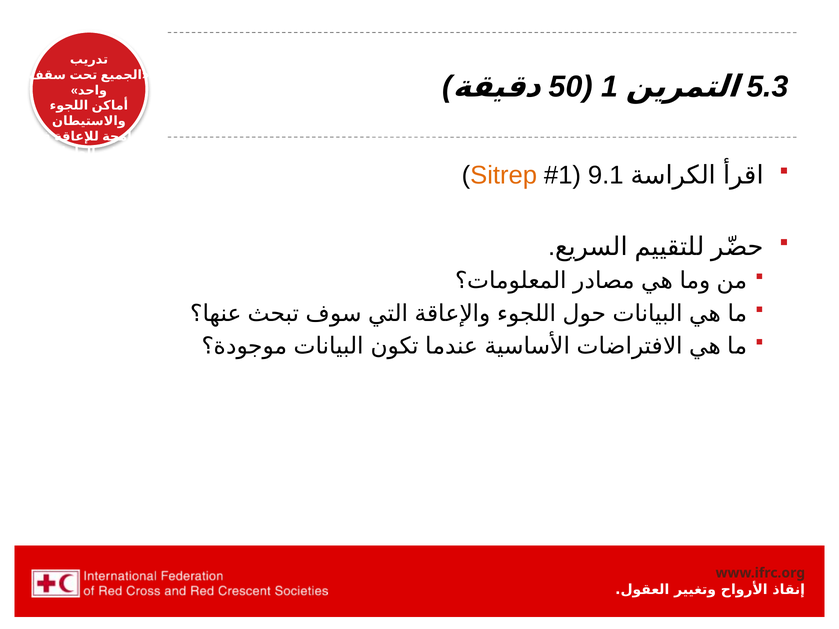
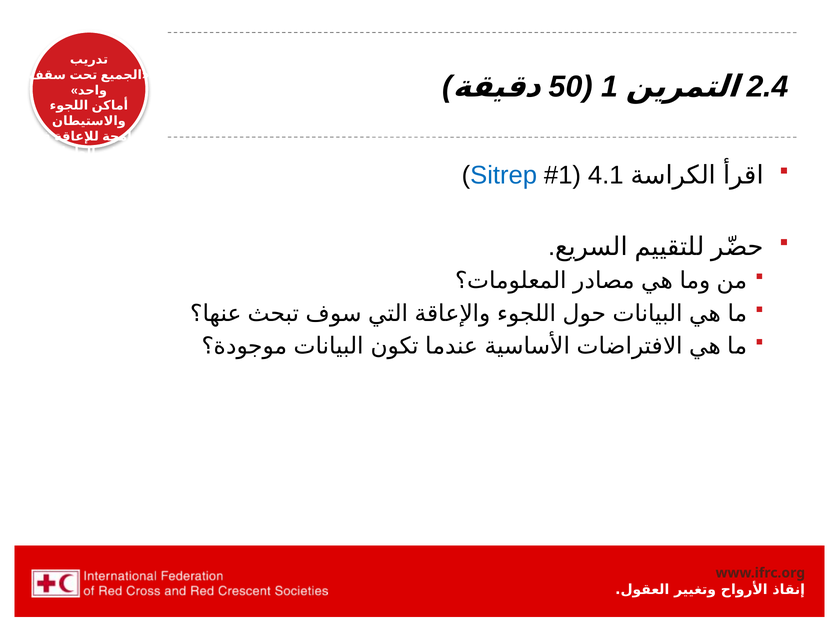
5.3: 5.3 -> 2.4 (768, 87)
Sitrep colour: orange -> blue (504, 175)
9.1: 9.1 -> 4.1 (606, 175)
